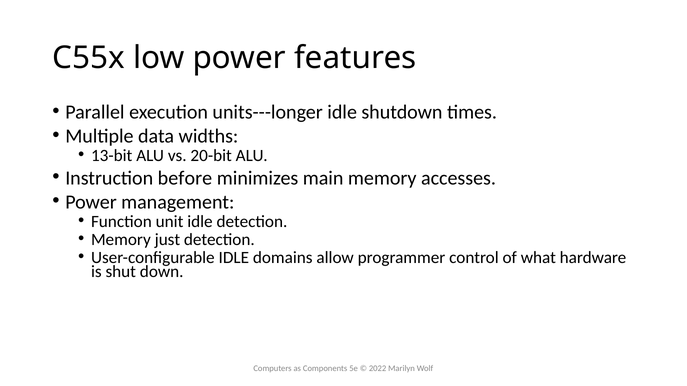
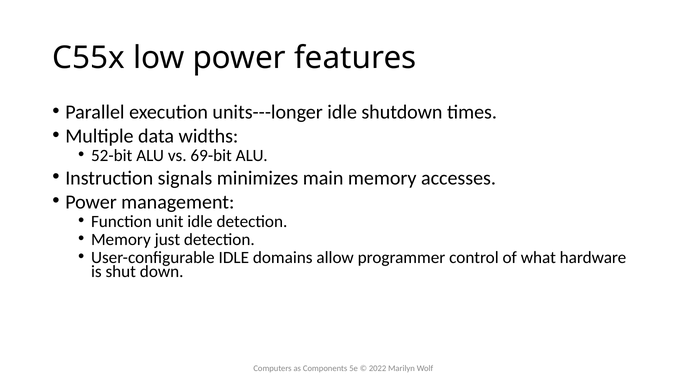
13-bit: 13-bit -> 52-bit (112, 156)
20-bit: 20-bit -> 69-bit (211, 156)
before: before -> signals (185, 178)
